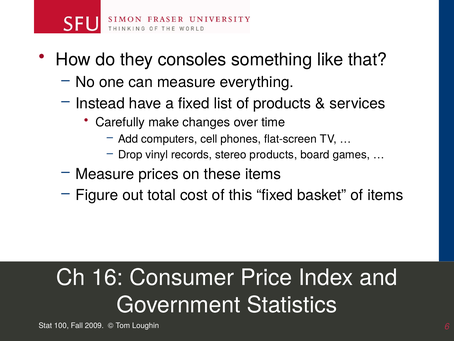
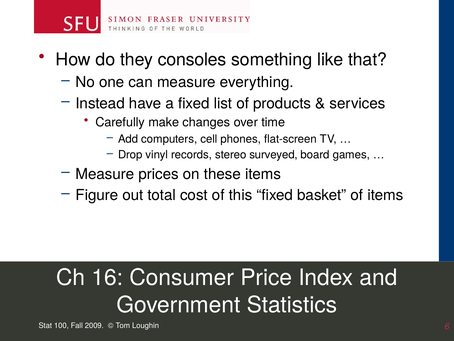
stereo products: products -> surveyed (274, 155)
